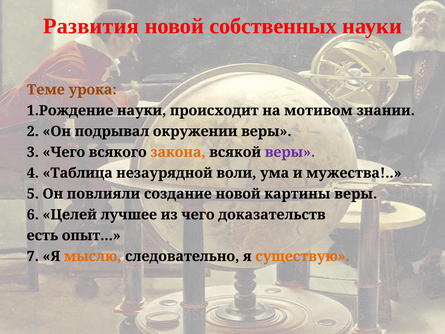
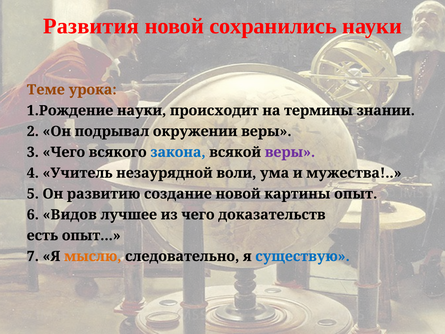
собственных: собственных -> сохранились (273, 26)
мотивом: мотивом -> термины (318, 110)
закона colour: orange -> blue (178, 152)
Таблица: Таблица -> Учитель (78, 173)
повлияли: повлияли -> развитию (104, 194)
картины веры: веры -> опыт (356, 194)
Целей: Целей -> Видов (70, 215)
существую colour: orange -> blue (303, 256)
